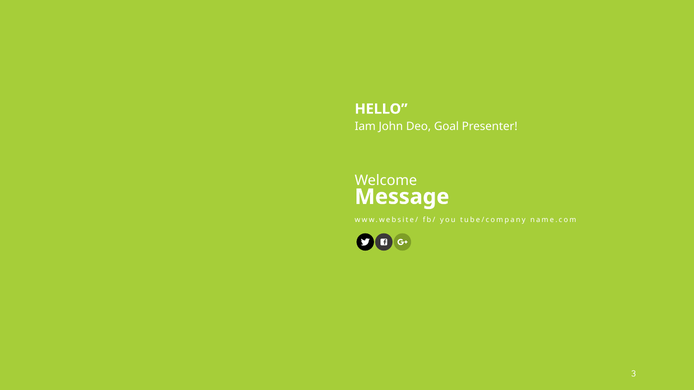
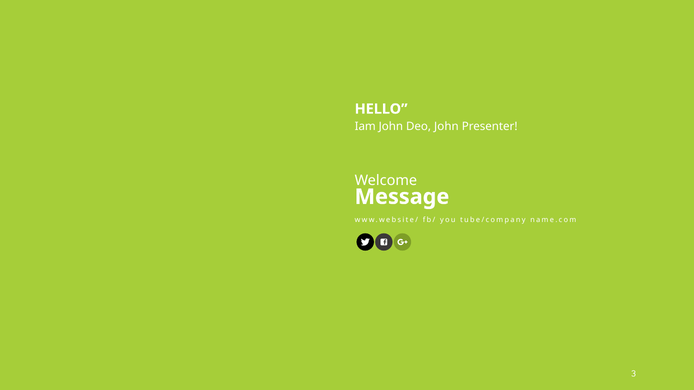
Deo Goal: Goal -> John (446, 127)
